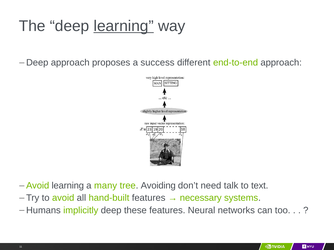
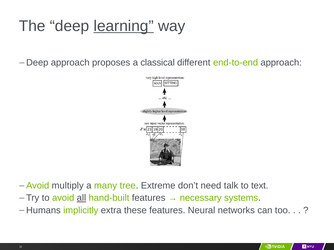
success: success -> classical (158, 63)
Avoid learning: learning -> multiply (68, 186)
Avoiding: Avoiding -> Extreme (158, 186)
all underline: none -> present (81, 198)
implicitly deep: deep -> extra (111, 211)
